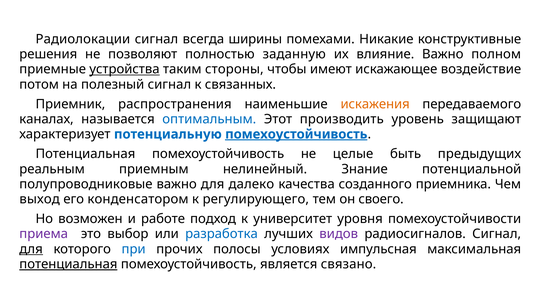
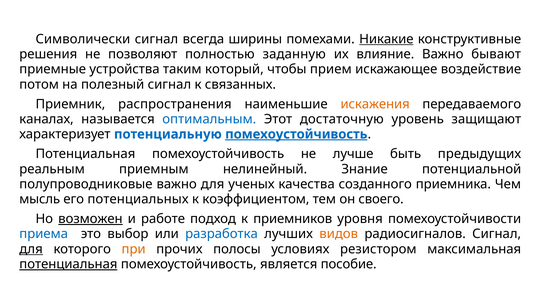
Радиолокации: Радиолокации -> Символически (83, 39)
Никакие underline: none -> present (386, 39)
полном: полном -> бывают (496, 54)
устройства underline: present -> none (124, 69)
стороны: стороны -> который (234, 69)
имеют: имеют -> прием (331, 69)
производить: производить -> достаточную (342, 119)
целые: целые -> лучше (353, 154)
далеко: далеко -> ученых (251, 184)
выход: выход -> мысль (40, 199)
конденсатором: конденсатором -> потенциальных (138, 199)
регулирующего: регулирующего -> коэффициентом (256, 199)
возможен underline: none -> present (90, 219)
университет: университет -> приемников (293, 219)
приема colour: purple -> blue (44, 234)
видов colour: purple -> orange (339, 234)
при colour: blue -> orange (134, 249)
импульсная: импульсная -> резистором (378, 249)
связано: связано -> пособие (349, 264)
